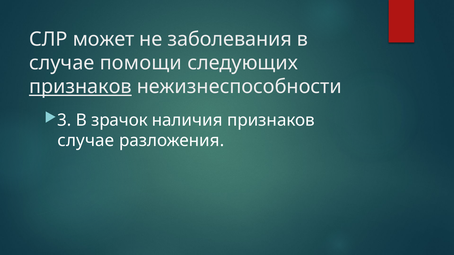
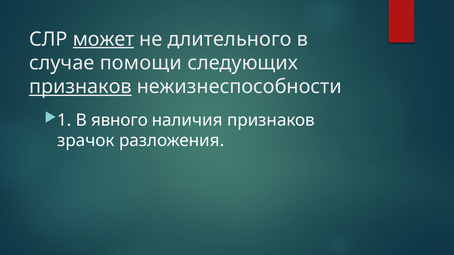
может underline: none -> present (104, 39)
заболевания: заболевания -> длительного (230, 39)
3: 3 -> 1 (64, 120)
зрачок: зрачок -> явного (119, 120)
случае: случае -> зрачок (86, 141)
